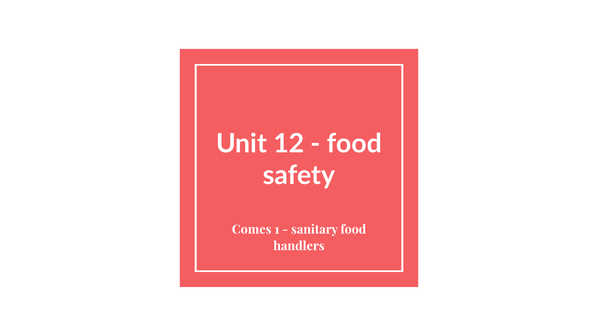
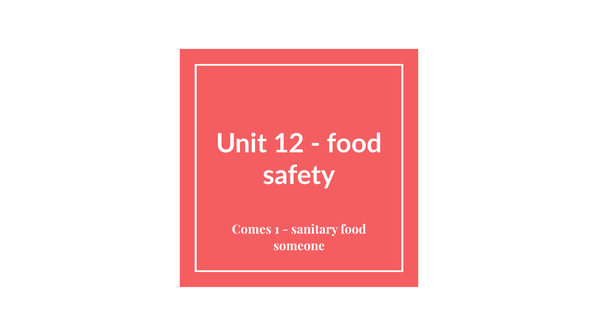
handlers: handlers -> someone (299, 246)
